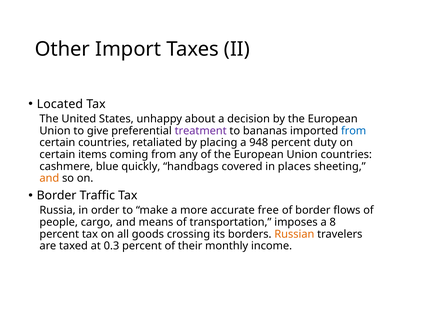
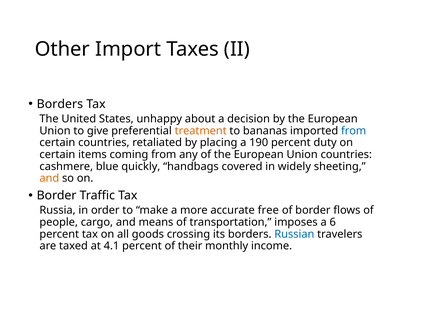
Located: Located -> Borders (60, 104)
treatment colour: purple -> orange (201, 131)
948: 948 -> 190 (259, 143)
places: places -> widely (294, 167)
8: 8 -> 6 (333, 223)
Russian colour: orange -> blue (294, 235)
0.3: 0.3 -> 4.1 (112, 247)
